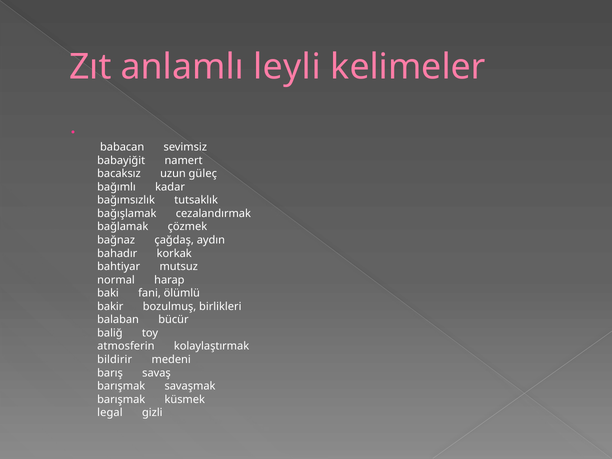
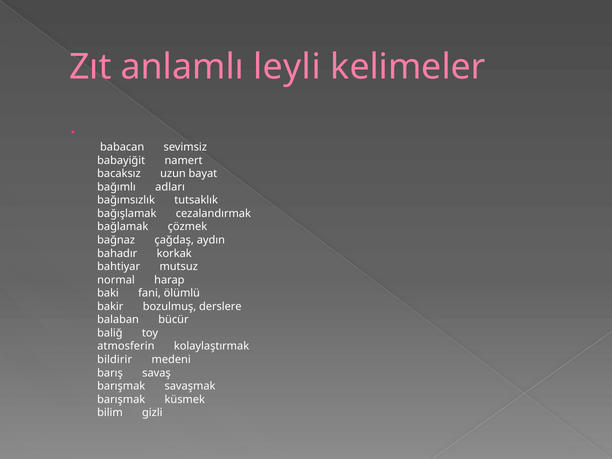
güleç: güleç -> bayat (203, 174)
kadar: kadar -> adları (170, 187)
birlikleri: birlikleri -> derslere (220, 306)
legal: legal -> bilim (110, 413)
